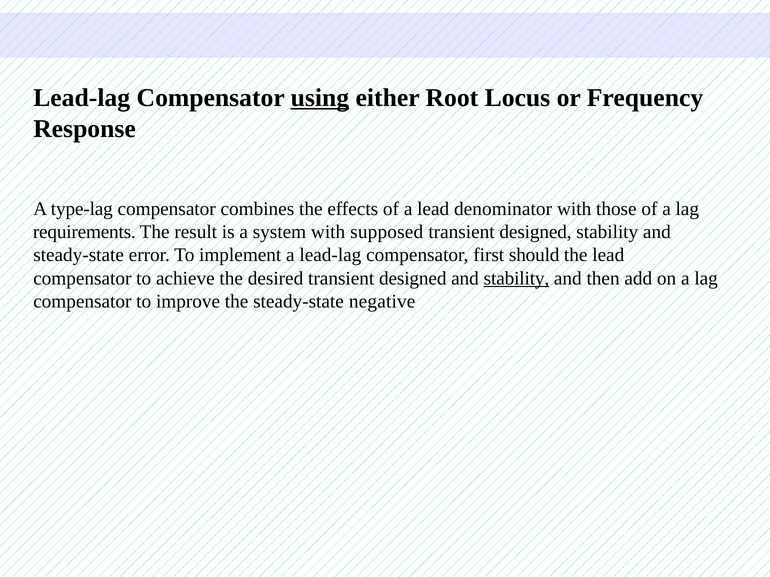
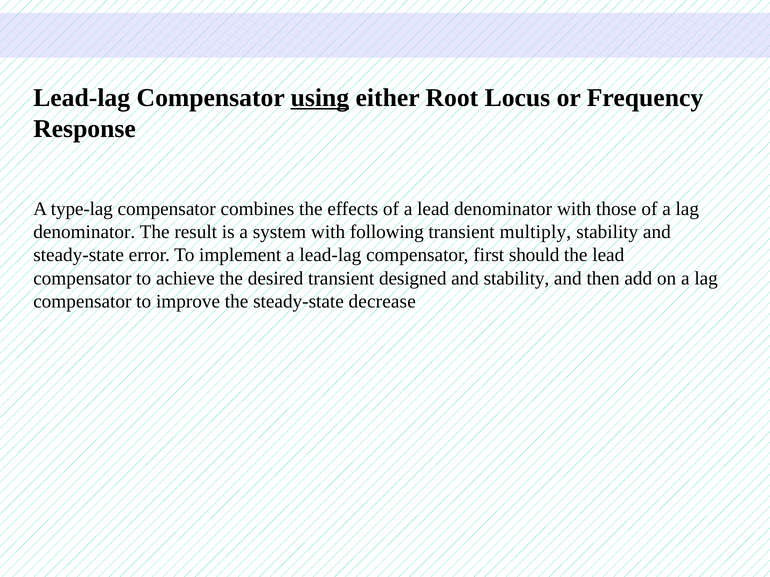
requirements: requirements -> denominator (84, 232)
supposed: supposed -> following (387, 232)
designed: designed -> multiply (535, 232)
stability underline: present -> none (516, 278)
negative: negative -> decrease (382, 302)
